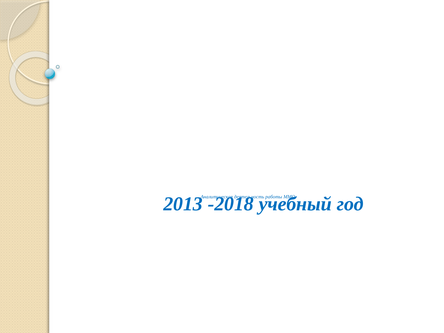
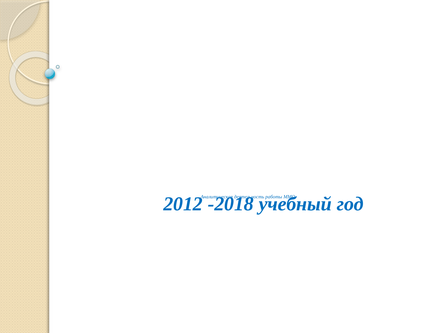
2013: 2013 -> 2012 (183, 204)
